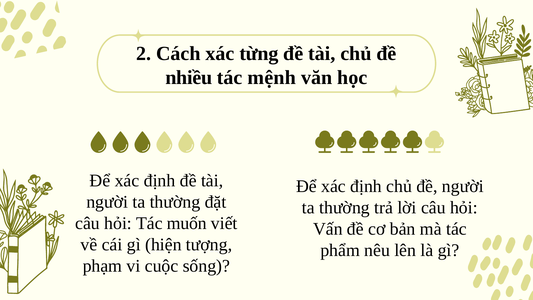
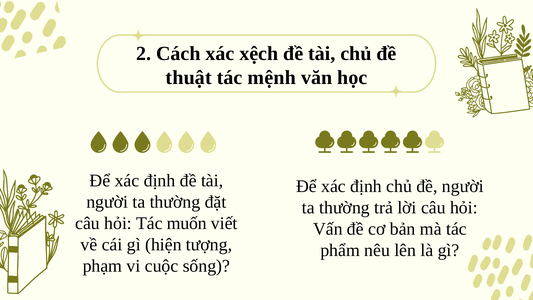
từng: từng -> xệch (259, 53)
nhiều: nhiều -> thuật (189, 77)
